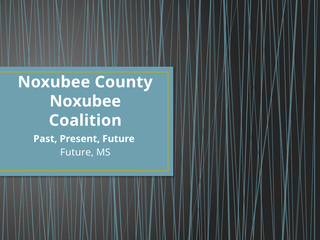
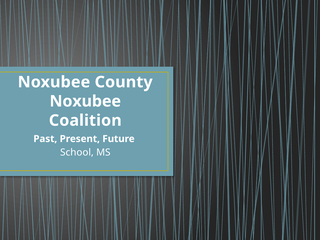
Future: Future -> School (77, 153)
